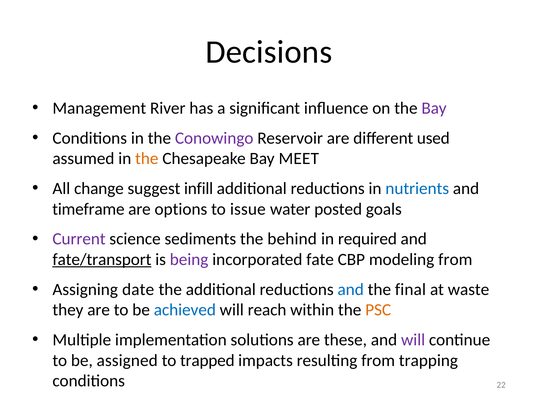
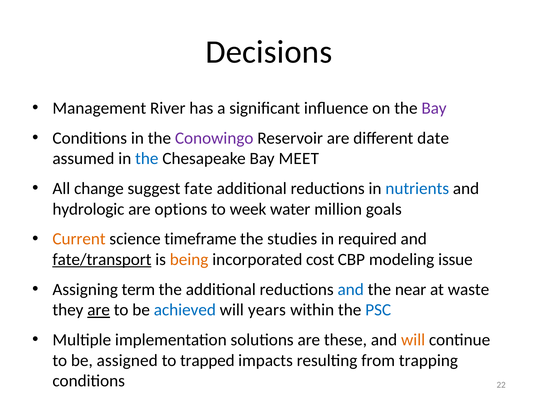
used: used -> date (433, 138)
the colour: orange -> blue (147, 159)
infill: infill -> fate (198, 189)
timeframe: timeframe -> hydrologic (88, 209)
issue: issue -> week (248, 209)
posted: posted -> million (338, 209)
Current colour: purple -> orange (79, 239)
sediments: sediments -> timeframe (200, 239)
behind: behind -> studies (292, 239)
being colour: purple -> orange (189, 260)
fate: fate -> cost (320, 260)
modeling from: from -> issue (455, 260)
date: date -> term (138, 290)
final: final -> near (411, 290)
are underline: none -> present (99, 310)
reach: reach -> years (267, 310)
PSC colour: orange -> blue (378, 310)
will colour: purple -> orange (413, 340)
